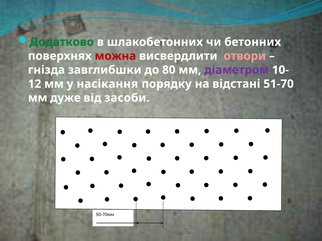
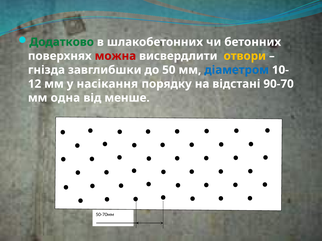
отвори colour: pink -> yellow (245, 56)
80: 80 -> 50 (169, 70)
діаметром colour: purple -> blue (237, 70)
51-70: 51-70 -> 90-70 (279, 84)
дуже: дуже -> одна (65, 98)
засоби: засоби -> менше (127, 98)
